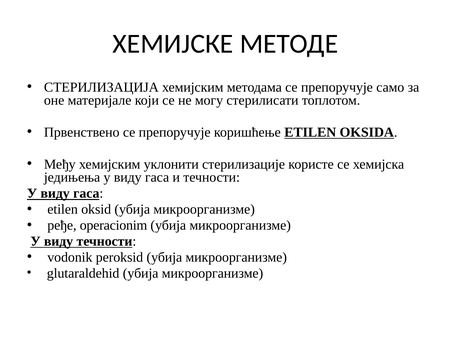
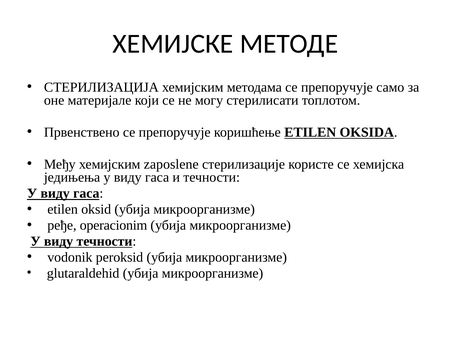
уклонити: уклонити -> zaposlene (171, 164)
